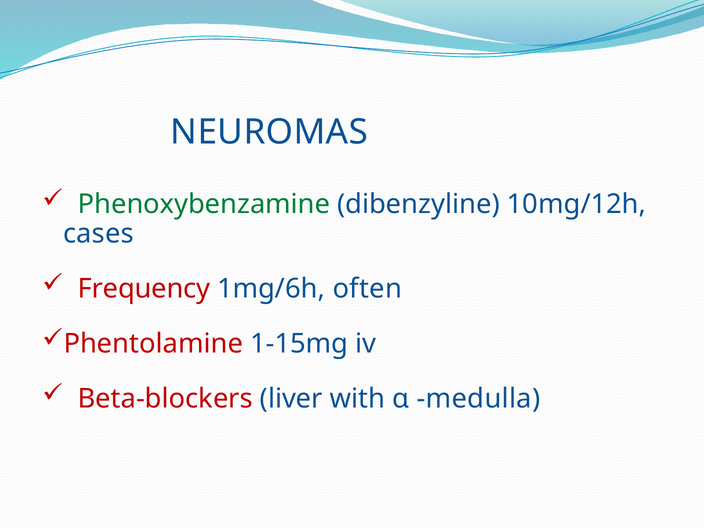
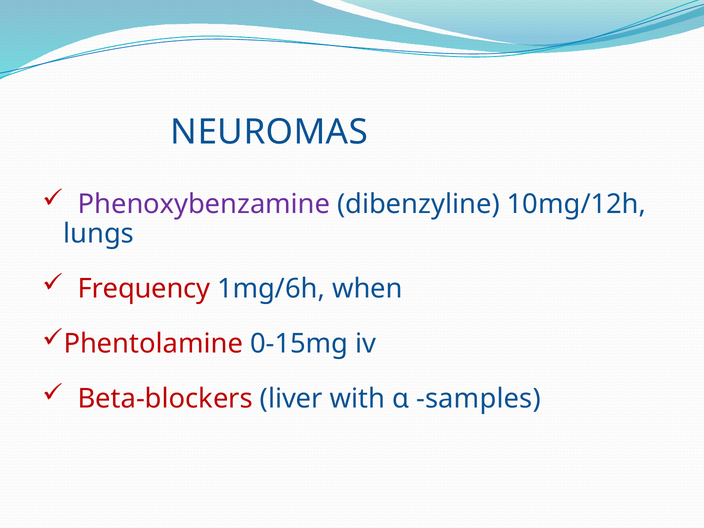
Phenoxybenzamine colour: green -> purple (204, 204)
cases: cases -> lungs (99, 234)
often: often -> when (367, 289)
1-15mg: 1-15mg -> 0-15mg (299, 344)
medulla: medulla -> samples (479, 399)
